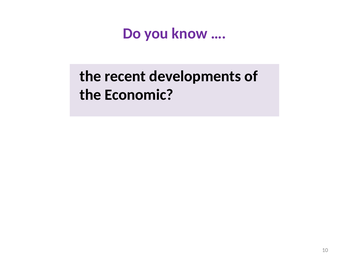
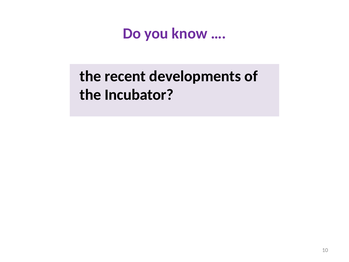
Economic: Economic -> Incubator (139, 95)
